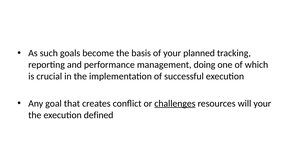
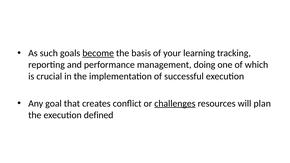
become underline: none -> present (98, 53)
planned: planned -> learning (199, 53)
will your: your -> plan (262, 104)
